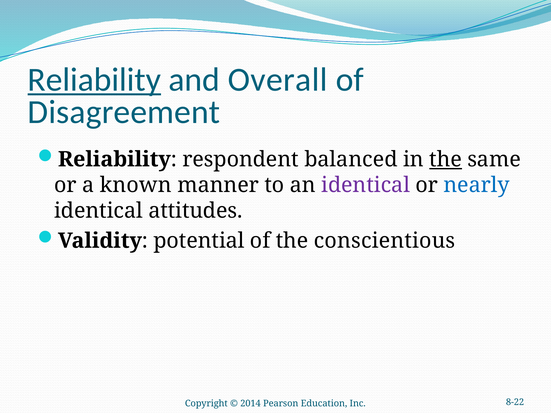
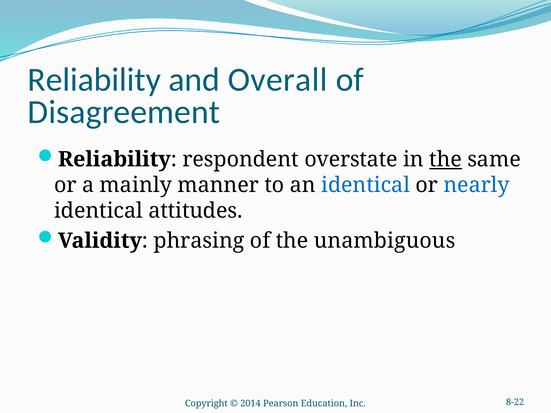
Reliability underline: present -> none (94, 80)
balanced: balanced -> overstate (351, 159)
known: known -> mainly (136, 185)
identical colour: purple -> blue (366, 185)
potential: potential -> phrasing (199, 241)
conscientious: conscientious -> unambiguous (385, 241)
